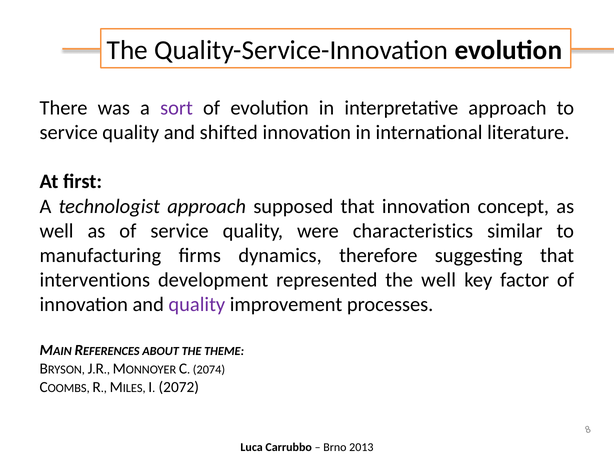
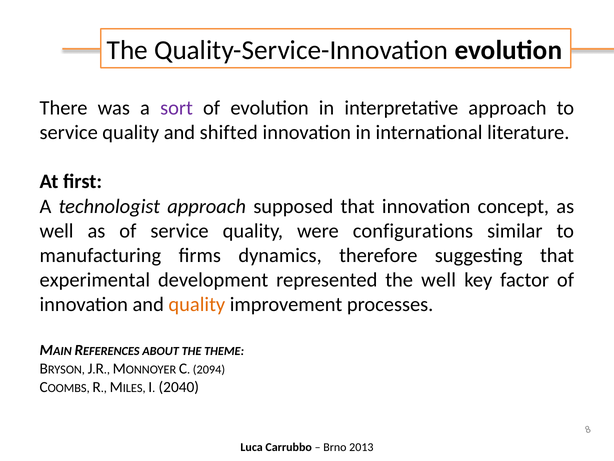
characteristics: characteristics -> configurations (413, 231)
interventions: interventions -> experimental (95, 280)
quality colour: purple -> orange (197, 304)
2074: 2074 -> 2094 (209, 369)
2072: 2072 -> 2040 (179, 387)
